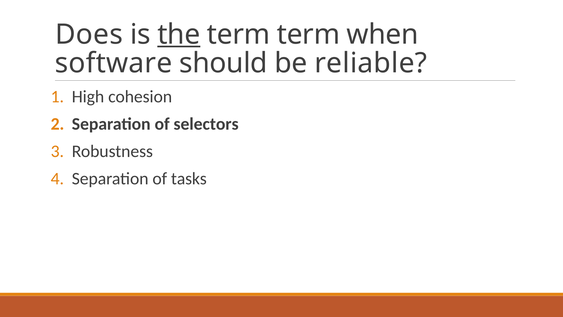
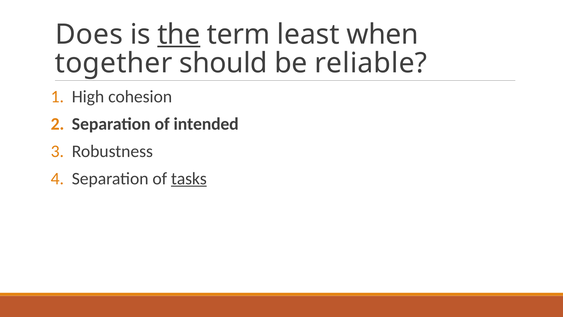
term term: term -> least (308, 34)
software: software -> together (114, 63)
selectors: selectors -> intended (206, 124)
tasks underline: none -> present (189, 178)
